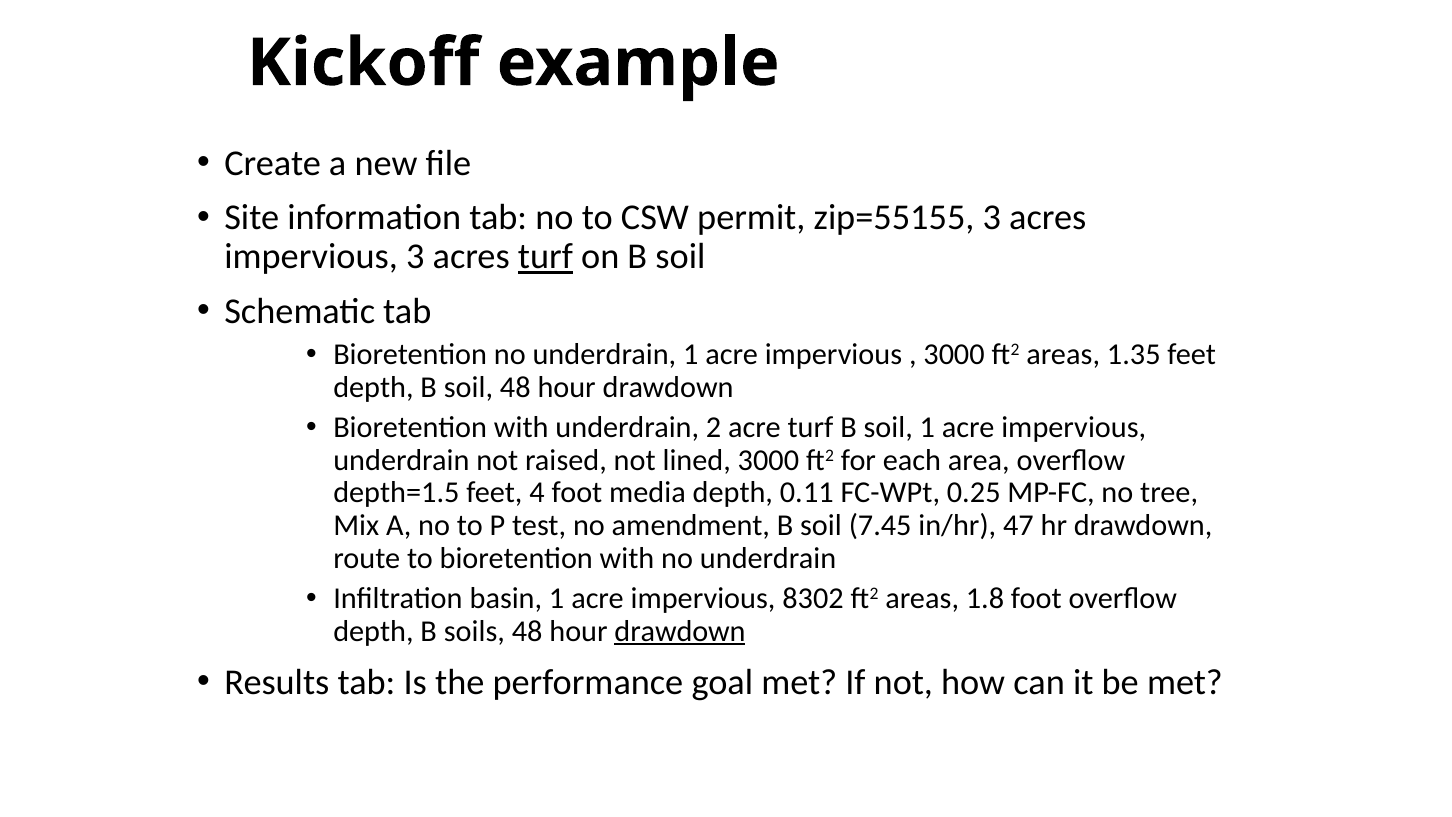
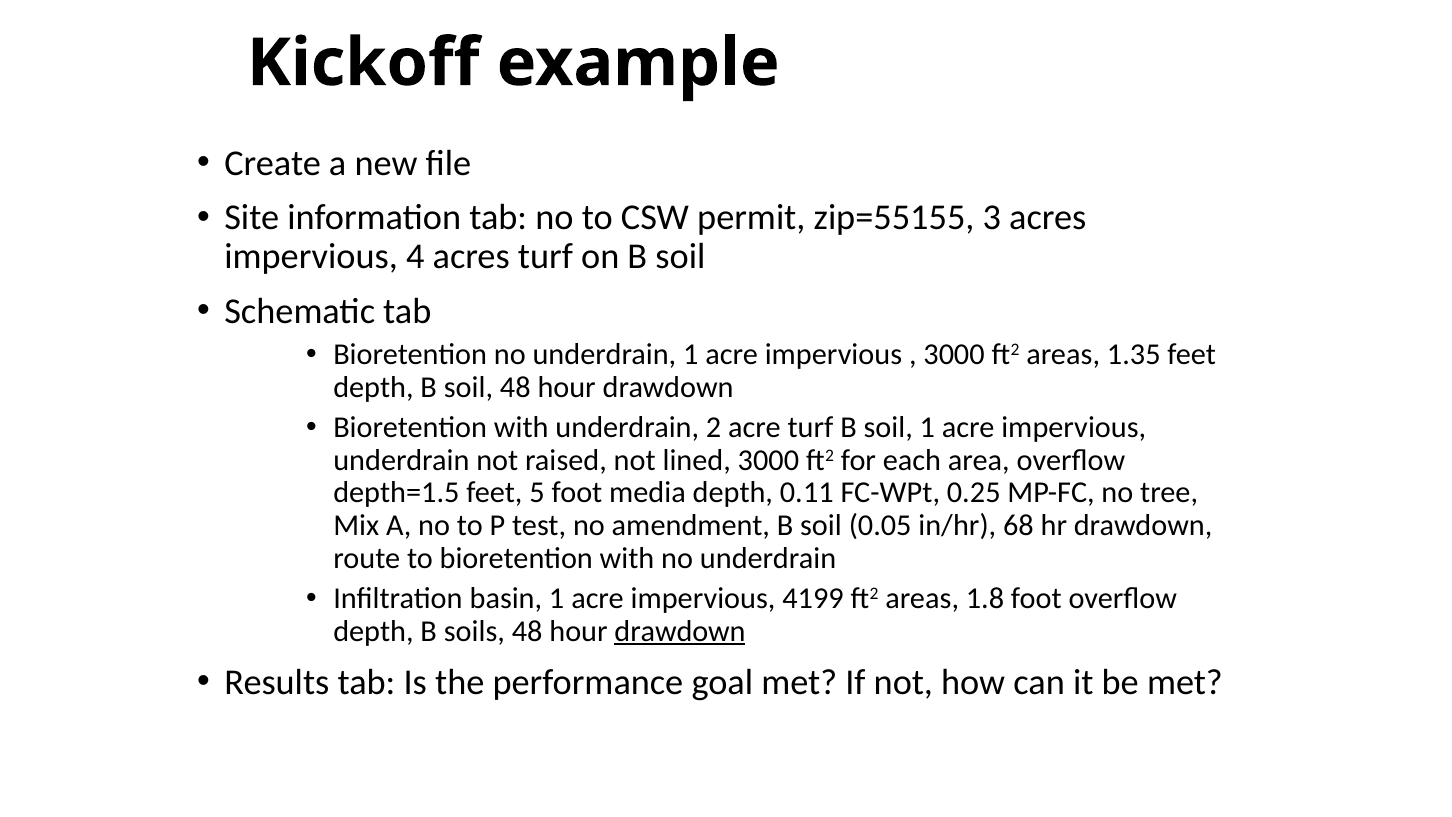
impervious 3: 3 -> 4 (415, 257)
turf underline: present -> none (545, 257)
4: 4 -> 5 (537, 493)
7.45: 7.45 -> 0.05 (880, 526)
47: 47 -> 68 (1018, 526)
8302: 8302 -> 4199 (813, 598)
